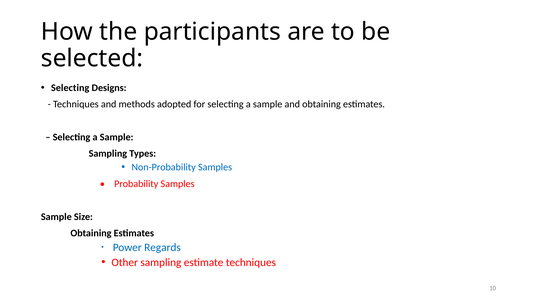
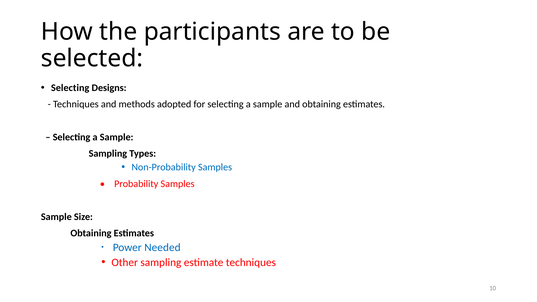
Regards: Regards -> Needed (162, 247)
